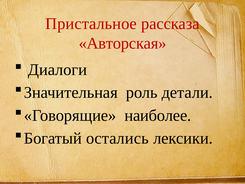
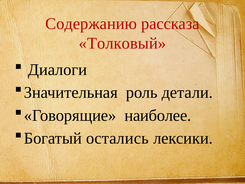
Пристальное: Пристальное -> Содержанию (91, 24)
Авторская: Авторская -> Толковый (122, 43)
